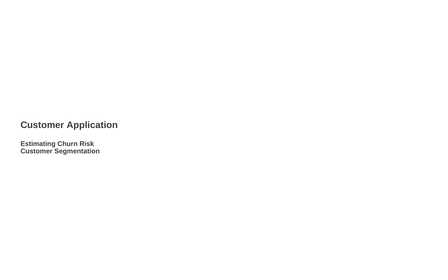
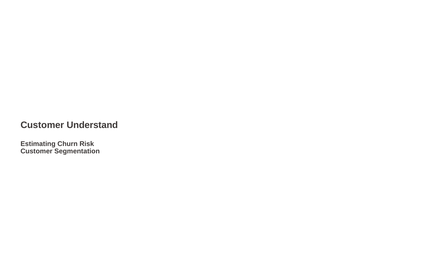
Application: Application -> Understand (92, 125)
